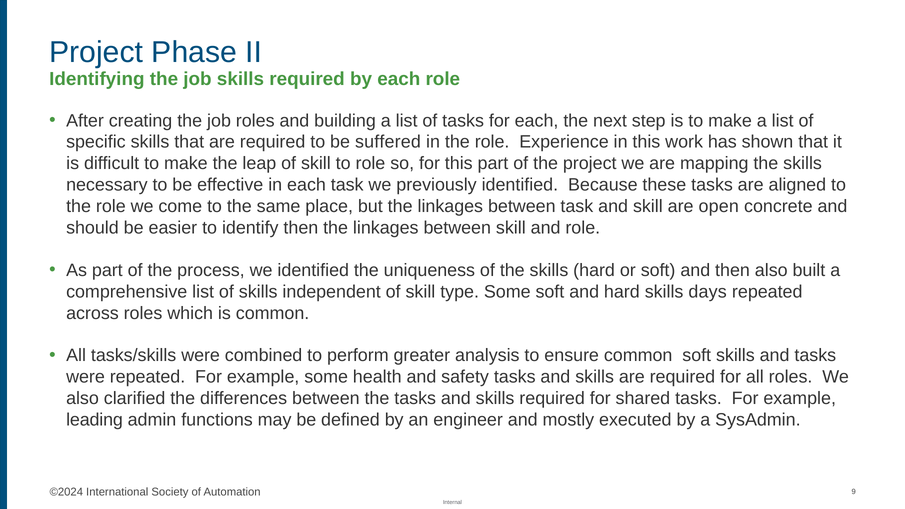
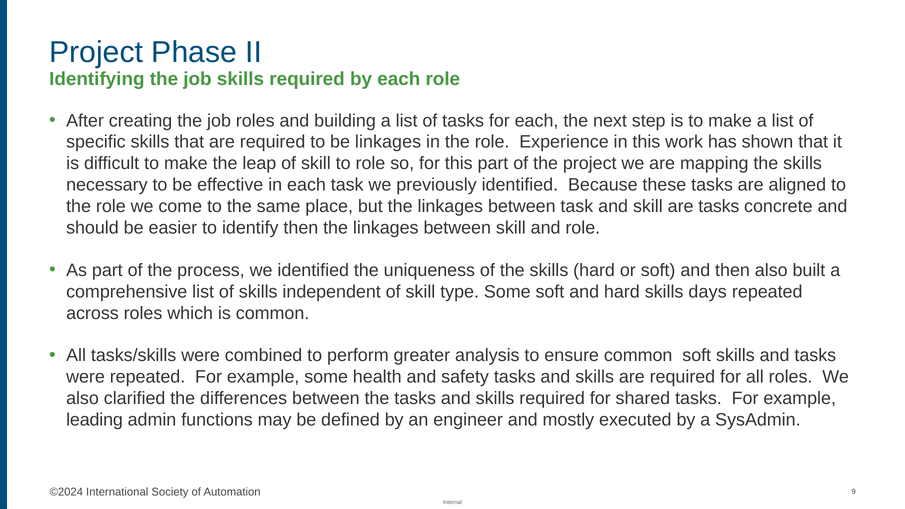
be suffered: suffered -> linkages (388, 142)
are open: open -> tasks (719, 207)
